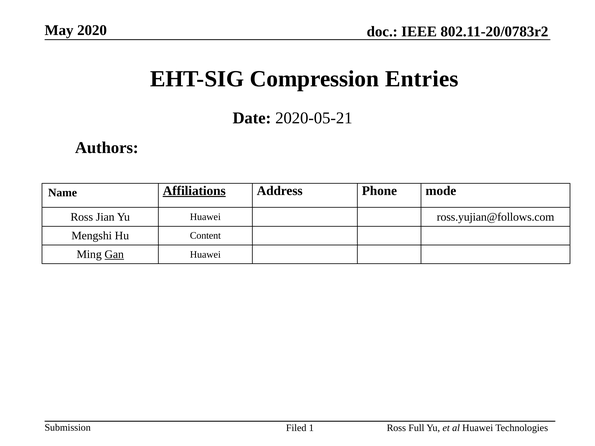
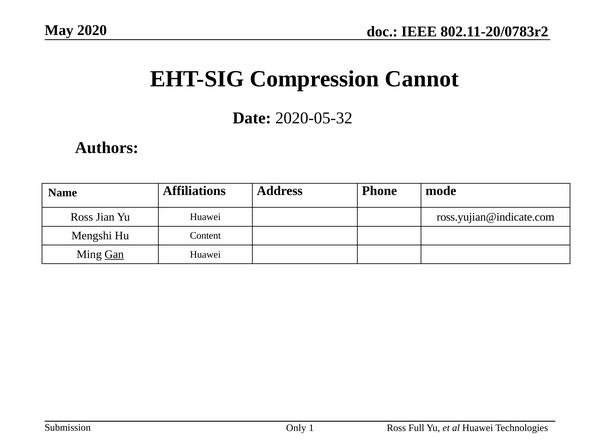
Entries: Entries -> Cannot (422, 79)
2020-05-21: 2020-05-21 -> 2020-05-32 (314, 118)
Affiliations underline: present -> none (194, 191)
ross.yujian@follows.com: ross.yujian@follows.com -> ross.yujian@indicate.com (496, 217)
Filed: Filed -> Only (296, 428)
